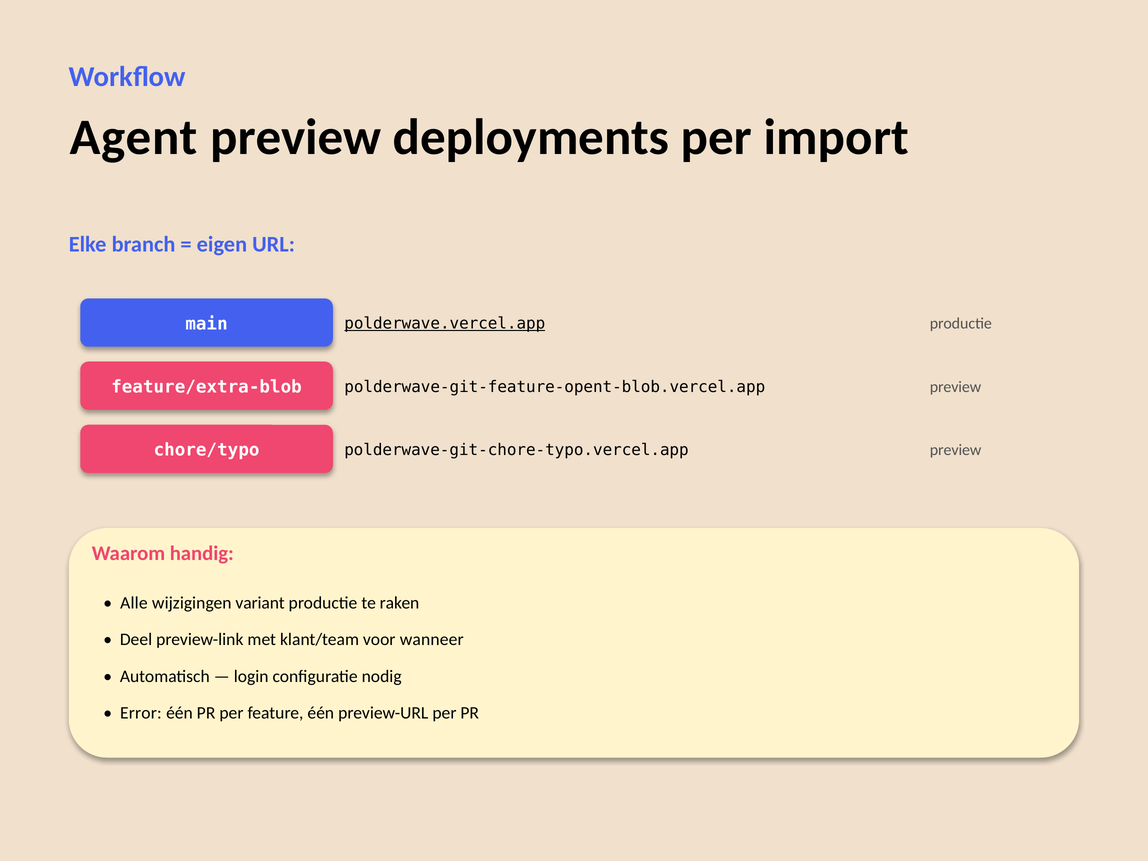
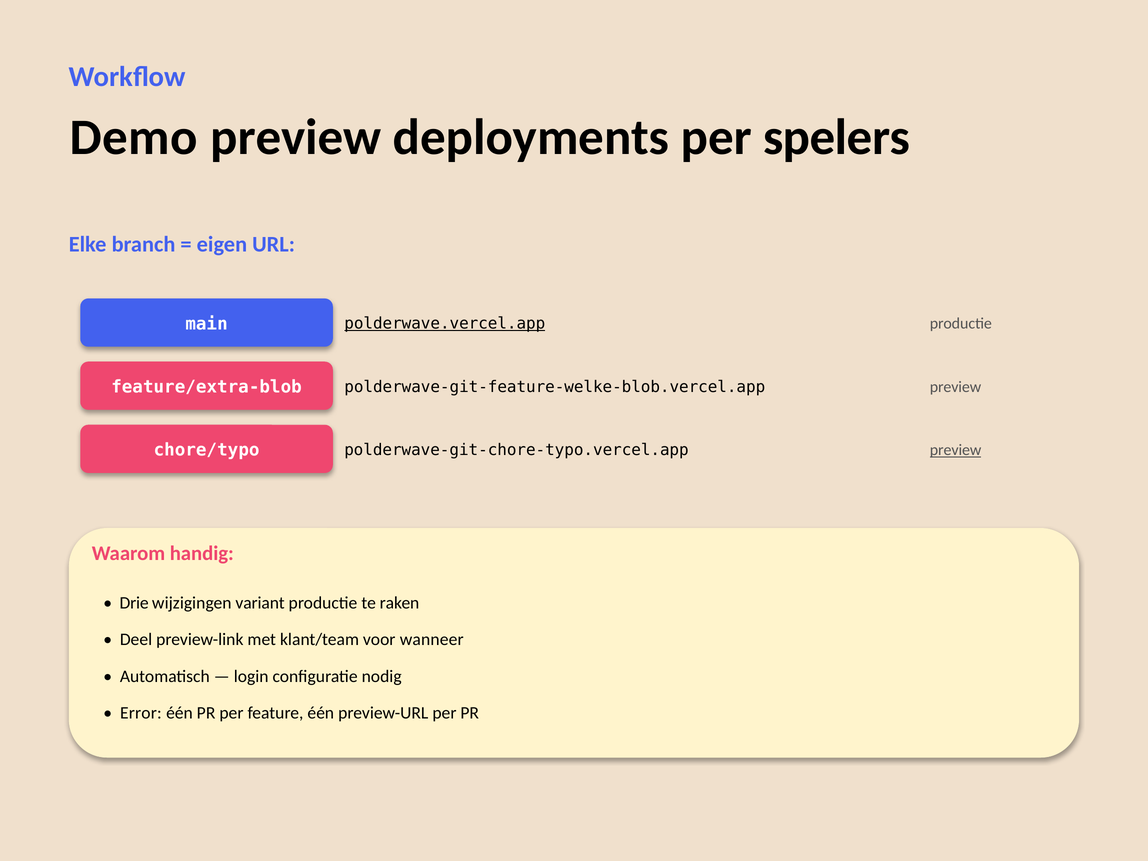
Agent: Agent -> Demo (134, 138)
import: import -> spelers (837, 138)
polderwave-git-feature-opent-blob.vercel.app: polderwave-git-feature-opent-blob.vercel.app -> polderwave-git-feature-welke-blob.vercel.app (555, 387)
preview underline: none -> present (956, 450)
Alle: Alle -> Drie (134, 603)
